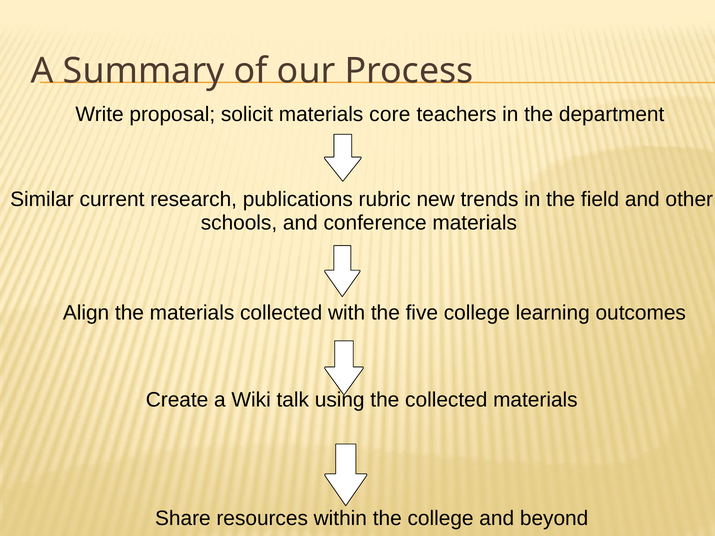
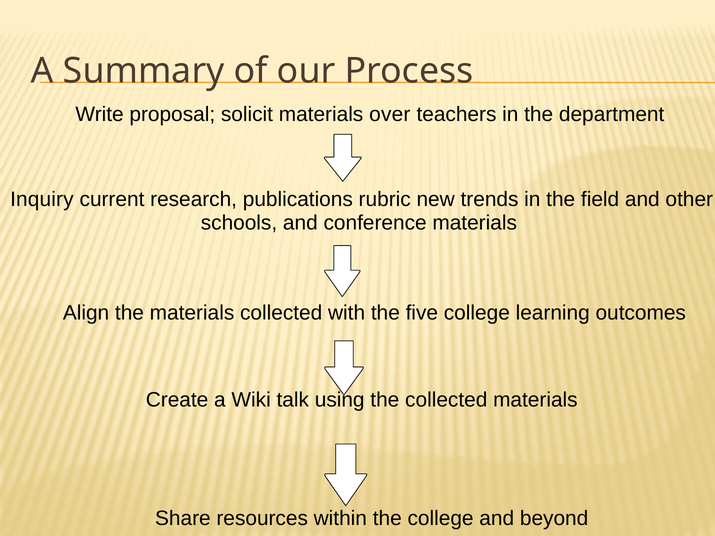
core: core -> over (390, 114)
Similar: Similar -> Inquiry (42, 199)
